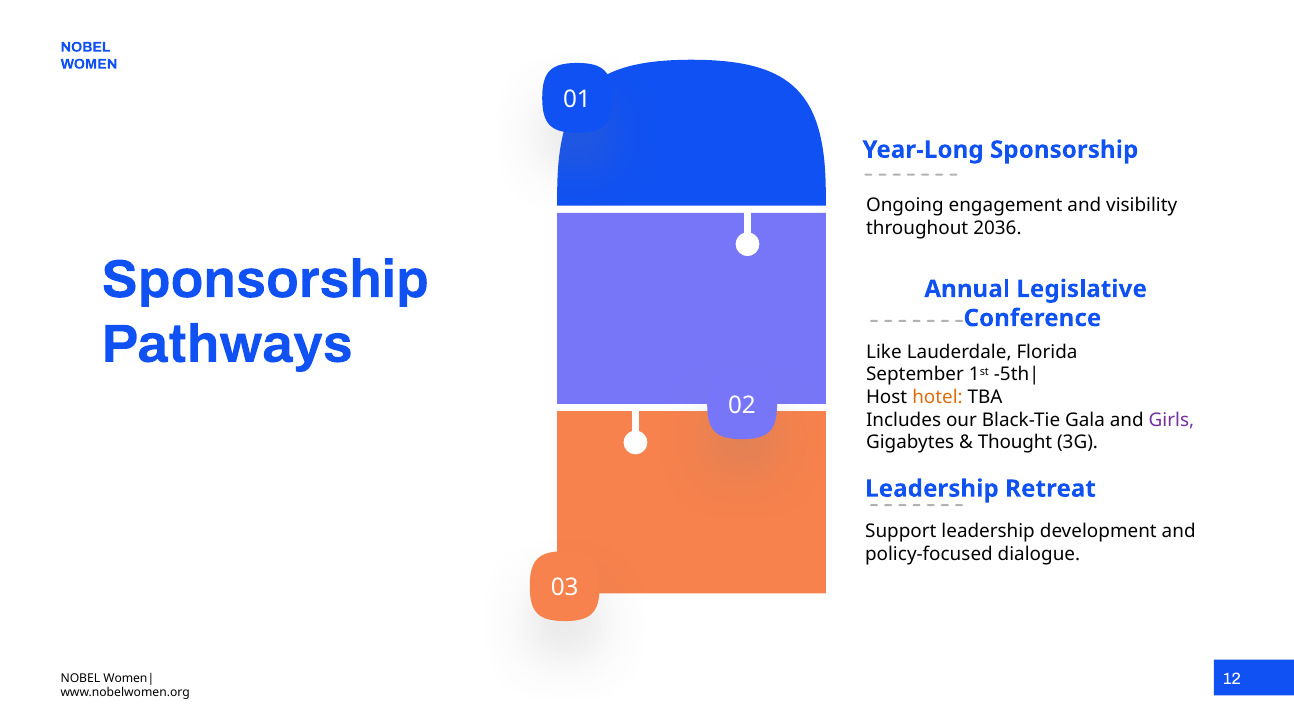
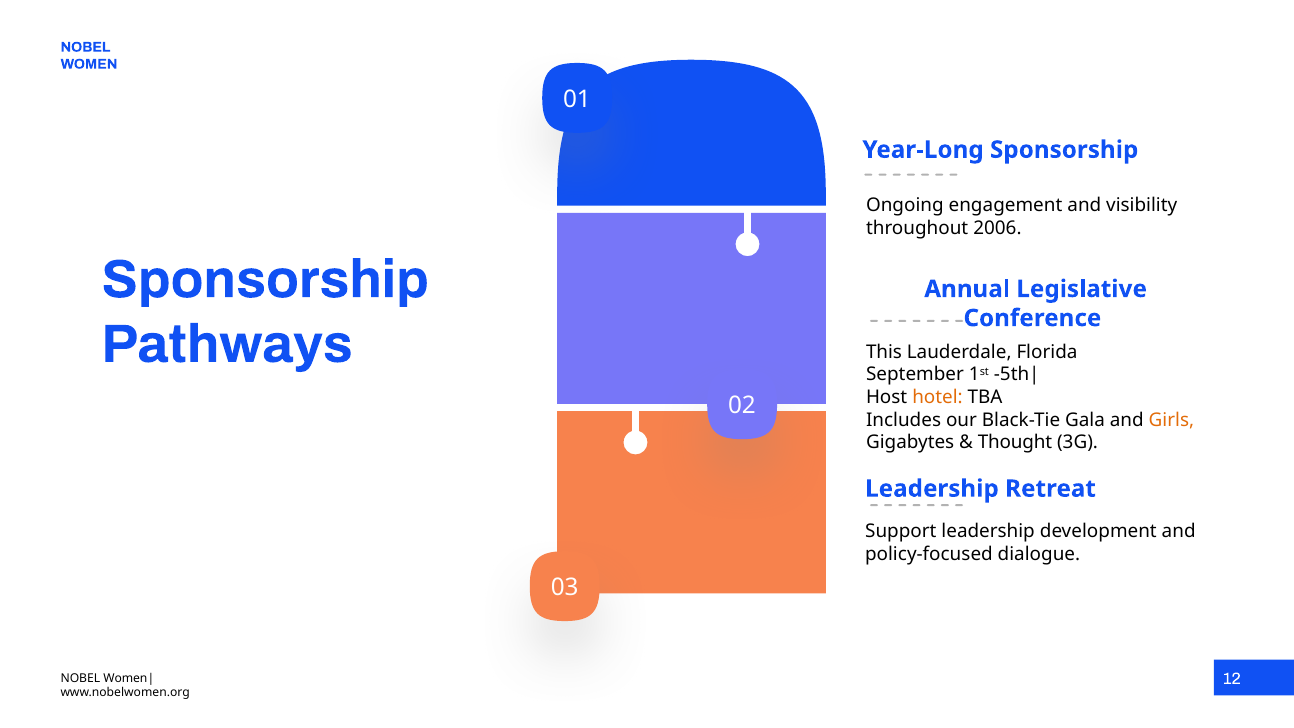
2036: 2036 -> 2006 (997, 228)
Like: Like -> This (884, 352)
Girls colour: purple -> orange (1171, 420)
